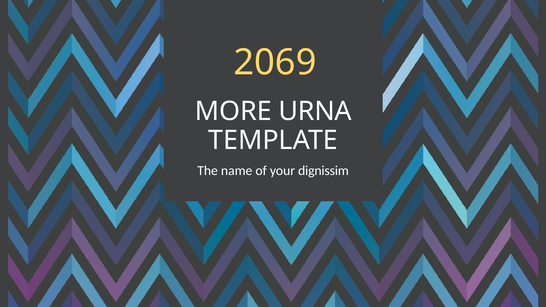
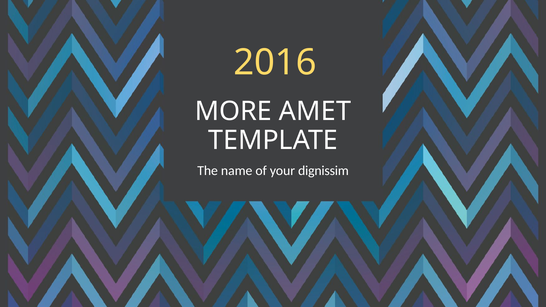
2069: 2069 -> 2016 (275, 63)
URNA: URNA -> AMET (315, 111)
